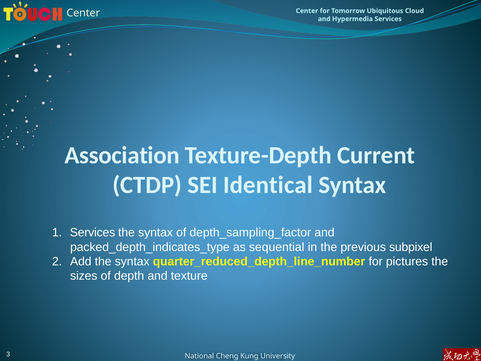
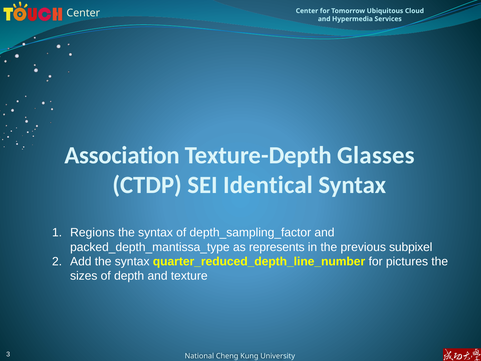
Current: Current -> Glasses (376, 155)
Services: Services -> Regions (92, 232)
packed_depth_indicates_type: packed_depth_indicates_type -> packed_depth_mantissa_type (150, 247)
sequential: sequential -> represents (277, 247)
